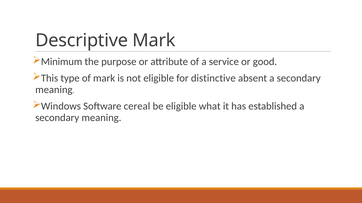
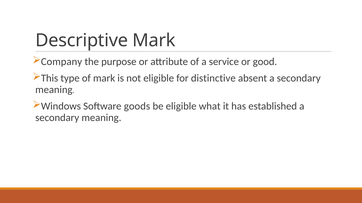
Minimum: Minimum -> Company (62, 62)
cereal: cereal -> goods (137, 107)
